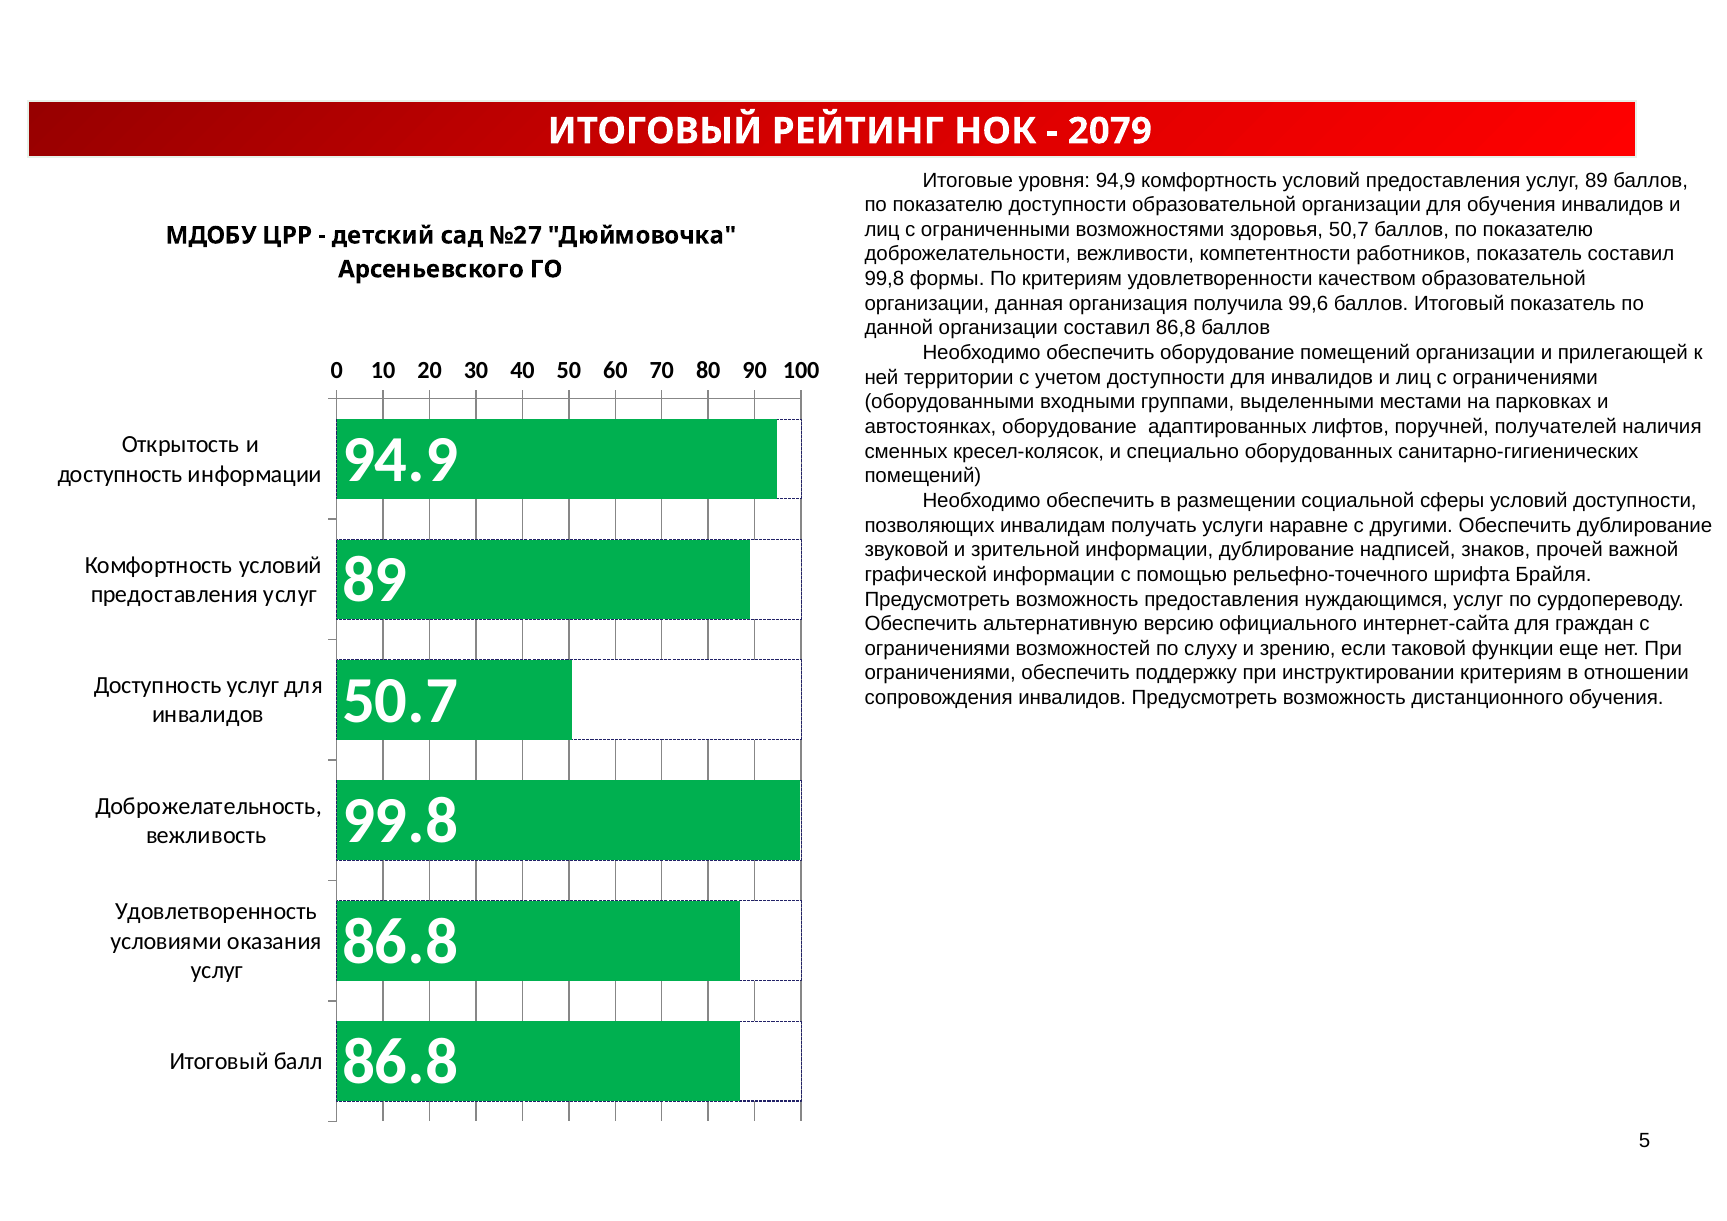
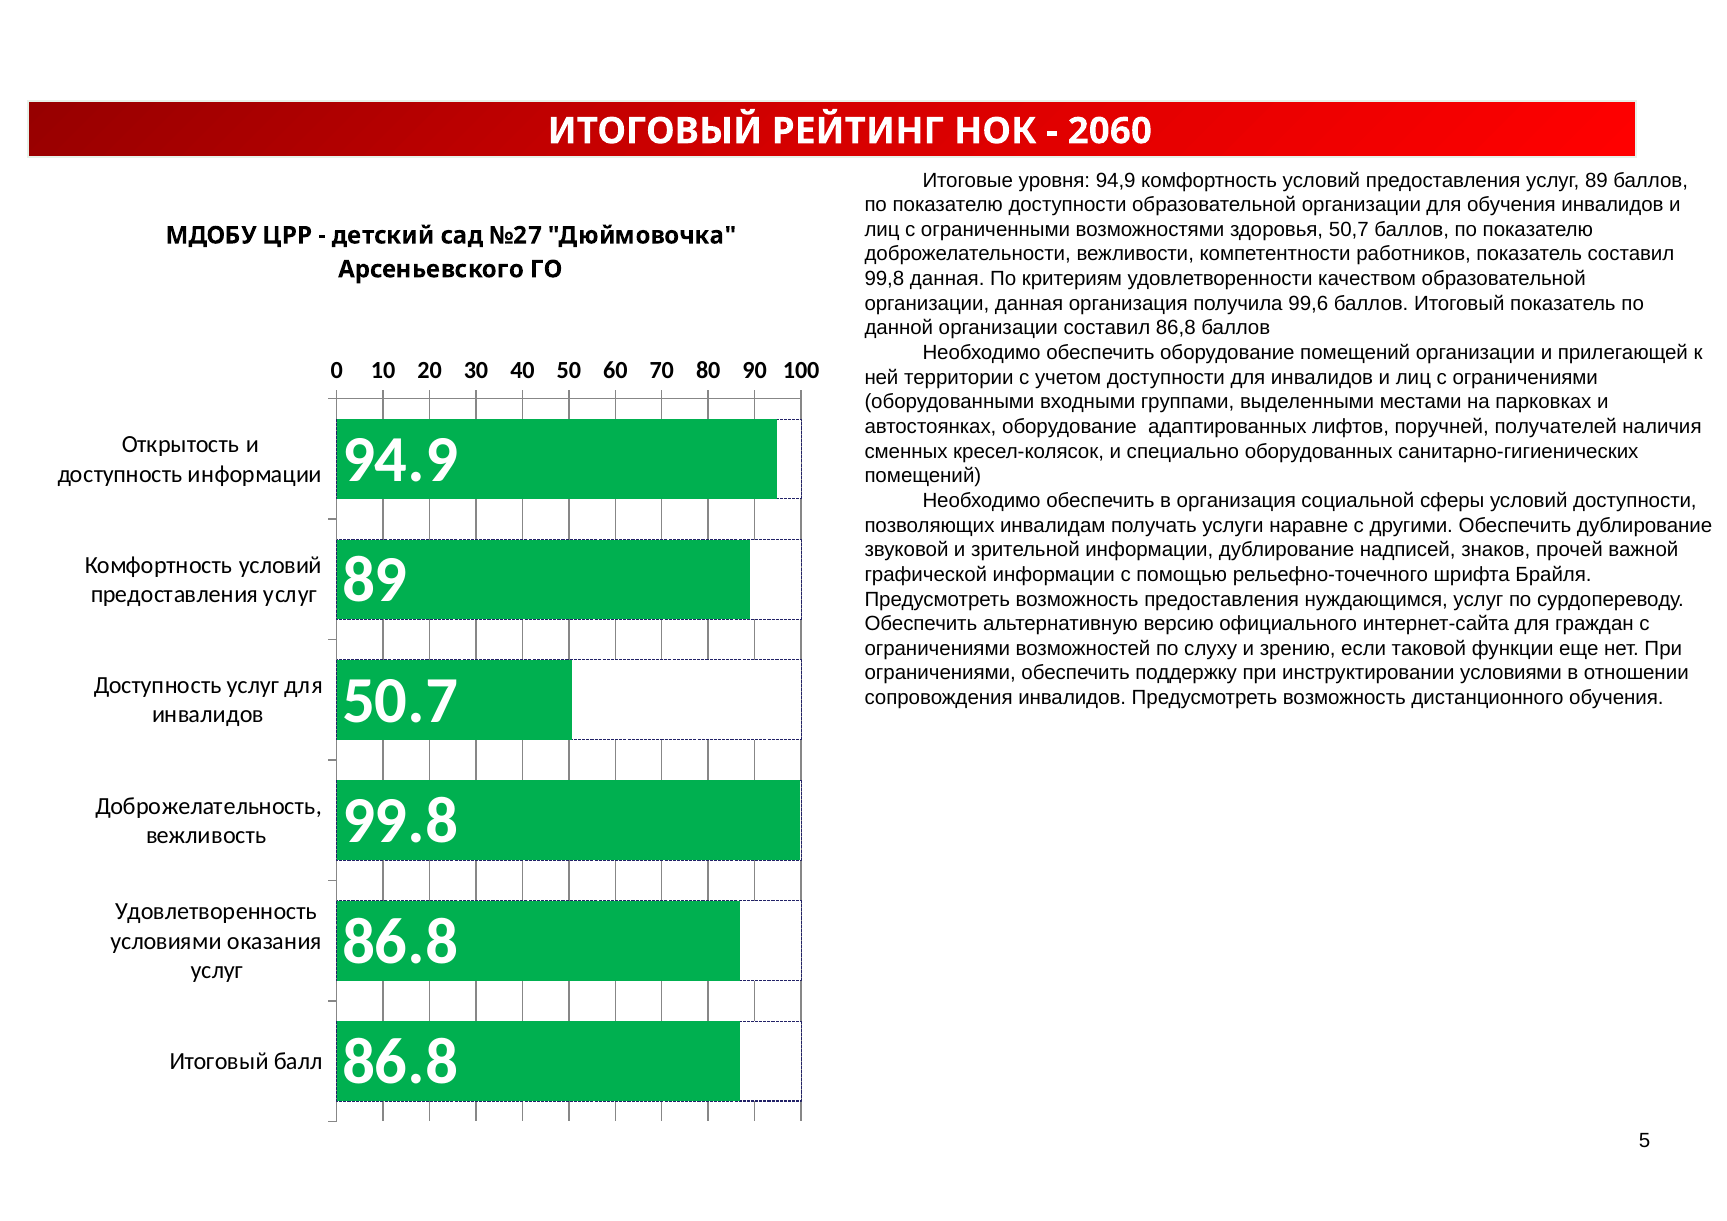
2079: 2079 -> 2060 (1110, 131)
99,8 формы: формы -> данная (947, 279)
в размещении: размещении -> организация (1236, 501)
инструктировании критериям: критериям -> условиями (1511, 673)
